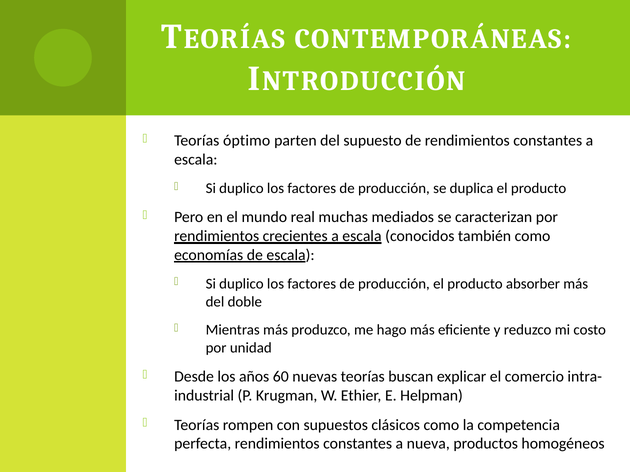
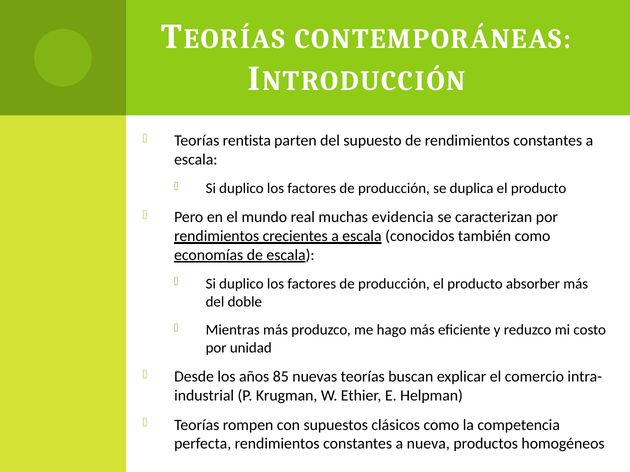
óptimo: óptimo -> rentista (247, 141)
mediados: mediados -> evidencia (403, 217)
60: 60 -> 85 (281, 377)
